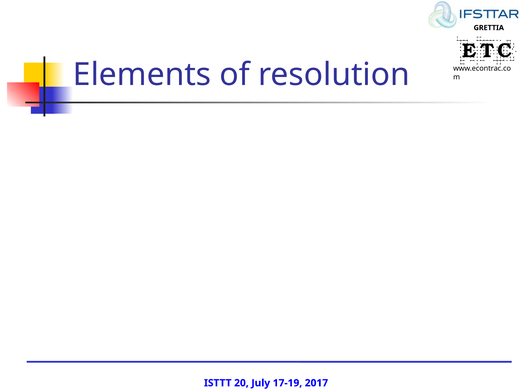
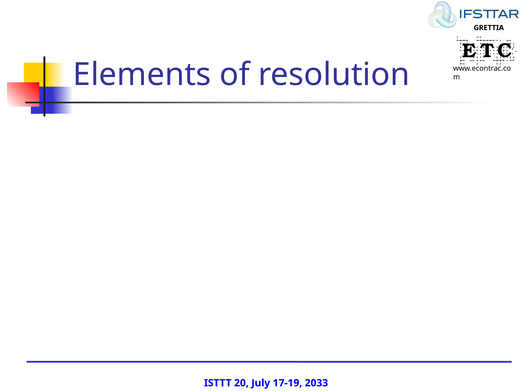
2017: 2017 -> 2033 (316, 383)
